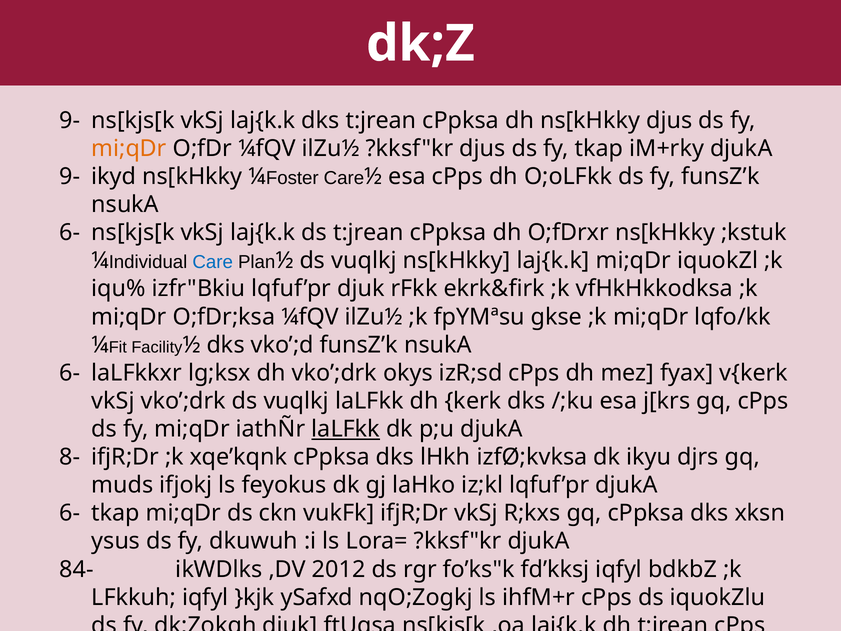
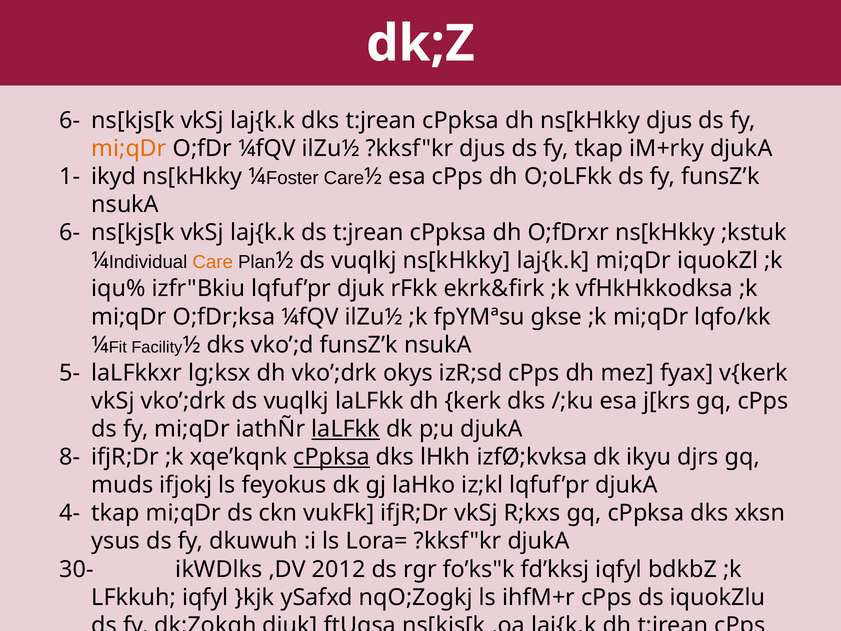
9-: 9- -> 6- (70, 120)
9-: 9- -> 1- (70, 176)
Care colour: blue -> orange (213, 262)
6-: 6- -> 5- (70, 373)
cPpksa underline: none -> present (332, 457)
6-: 6- -> 4- (70, 513)
84-: 84- -> 30- (77, 569)
